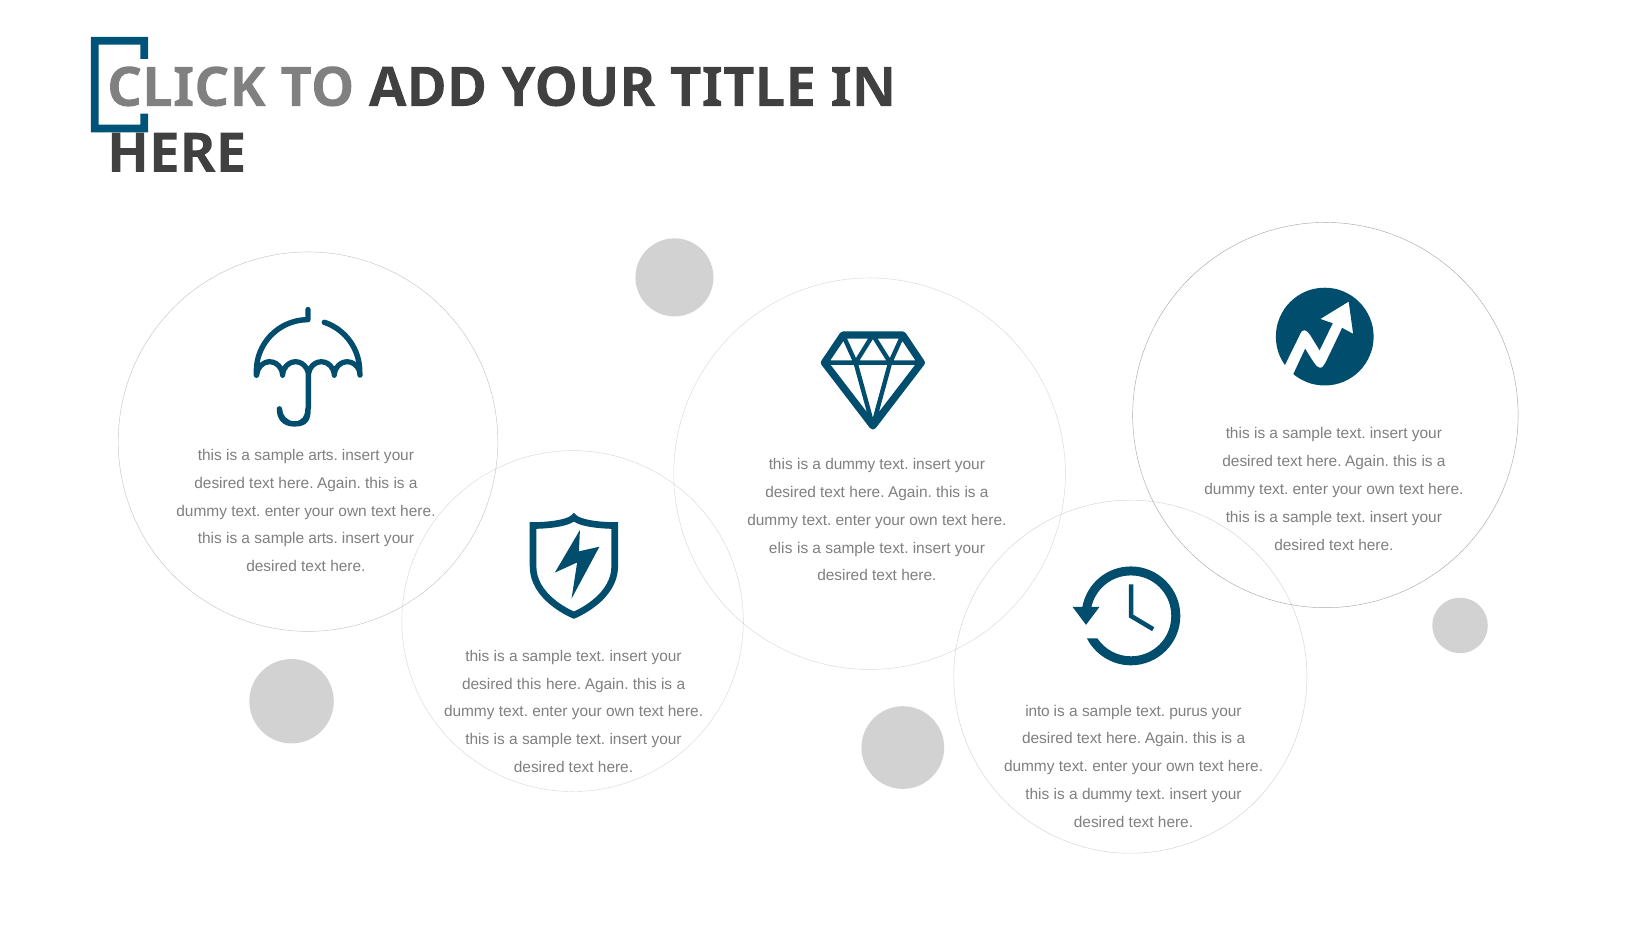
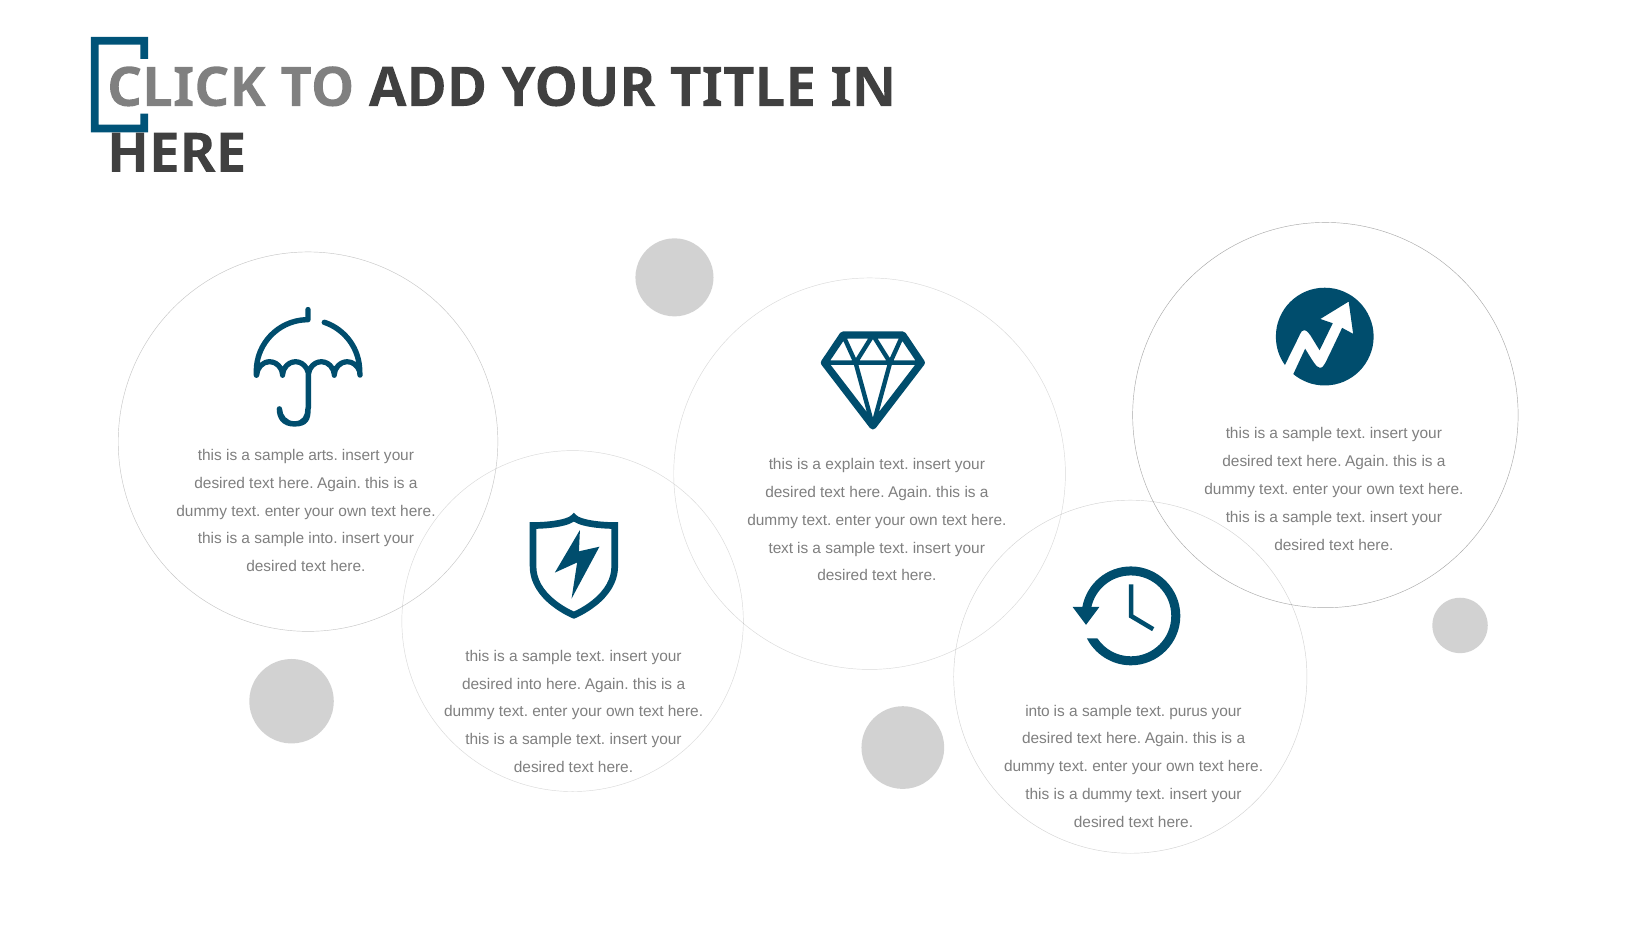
dummy: dummy -> explain (850, 465)
arts: arts -> into (323, 539)
elis: elis -> text (781, 548)
desired this: this -> into (529, 684)
